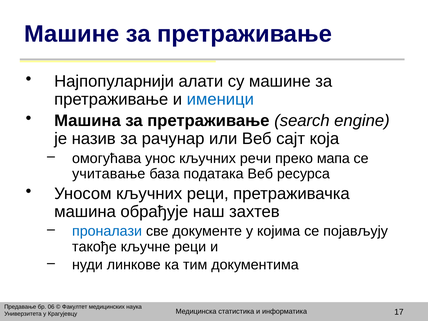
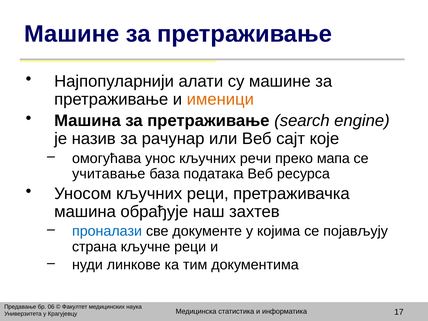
именици colour: blue -> orange (220, 99)
која: која -> које (324, 139)
такође: такође -> страна (94, 247)
